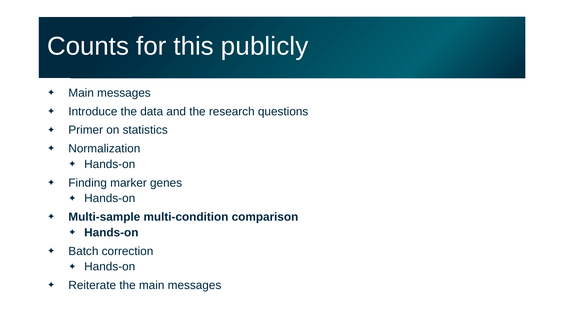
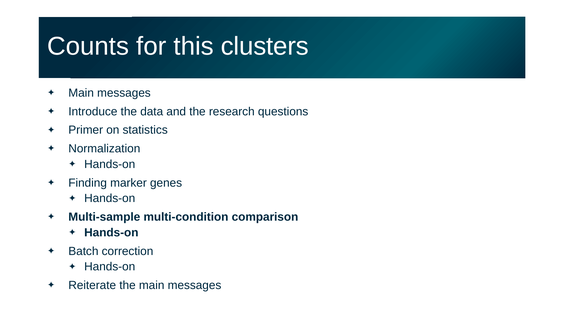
publicly: publicly -> clusters (265, 46)
